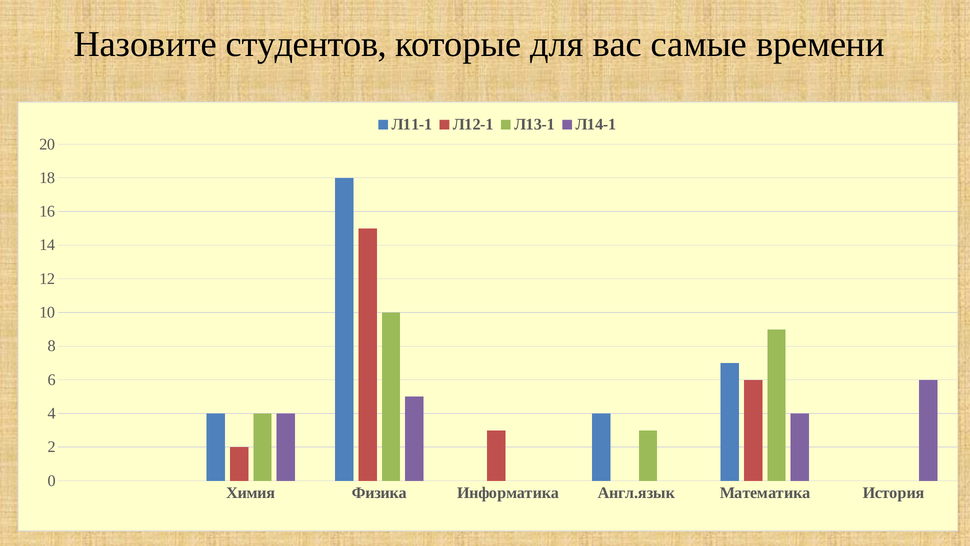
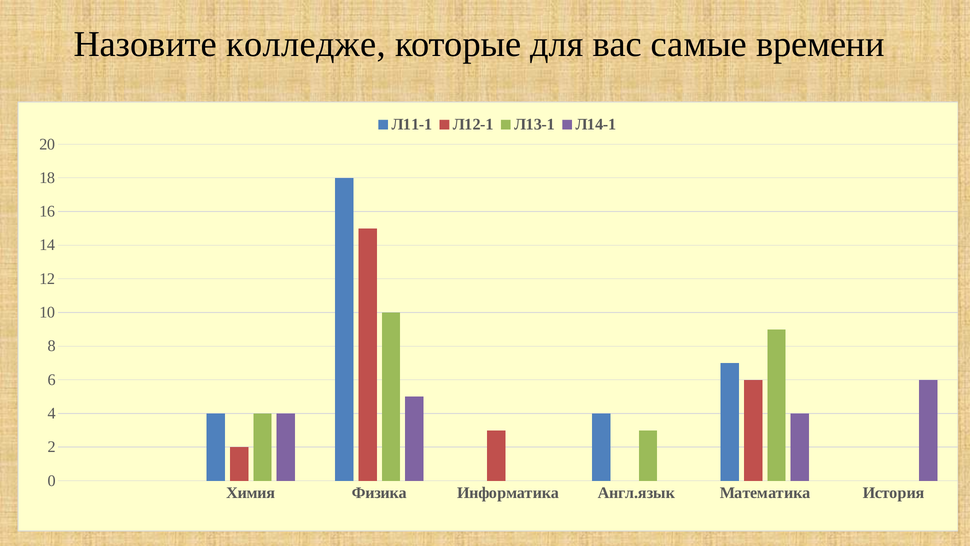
студентов: студентов -> колледже (306, 44)
